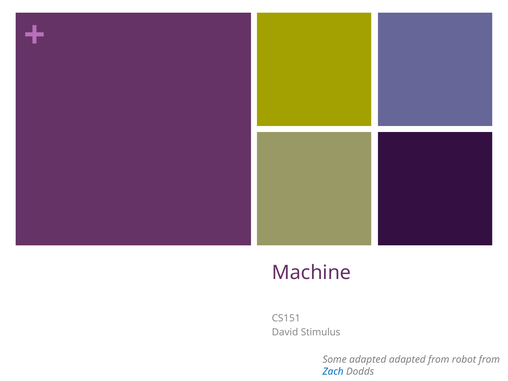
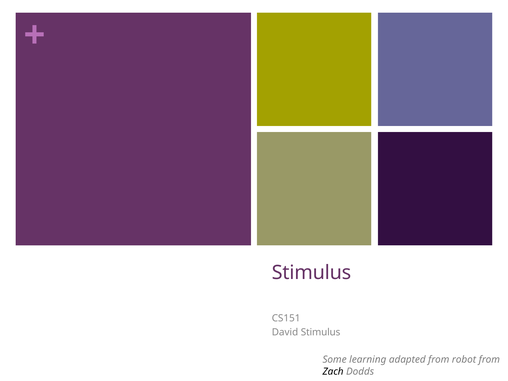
Machine: Machine -> Stimulus (312, 273)
Some adapted: adapted -> learning (368, 360)
Zach colour: blue -> black (333, 372)
